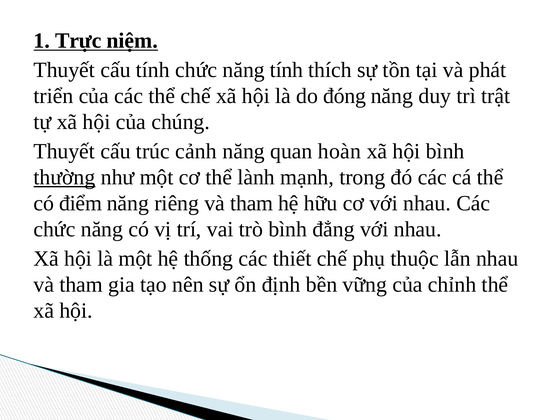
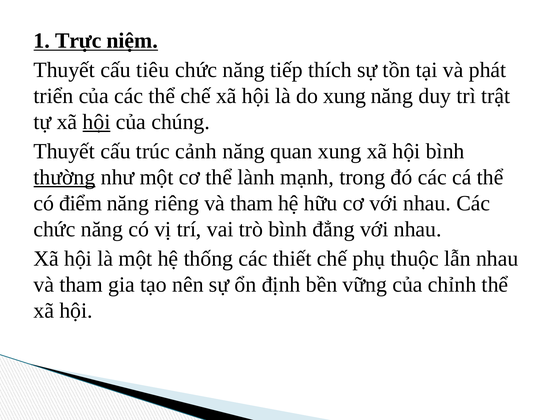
cấu tính: tính -> tiêu (153, 70)
năng tính: tính -> tiếp (286, 70)
do đóng: đóng -> xung (345, 96)
hội underline: none -> present (97, 122)
quan hoàn: hoàn -> xung (340, 151)
